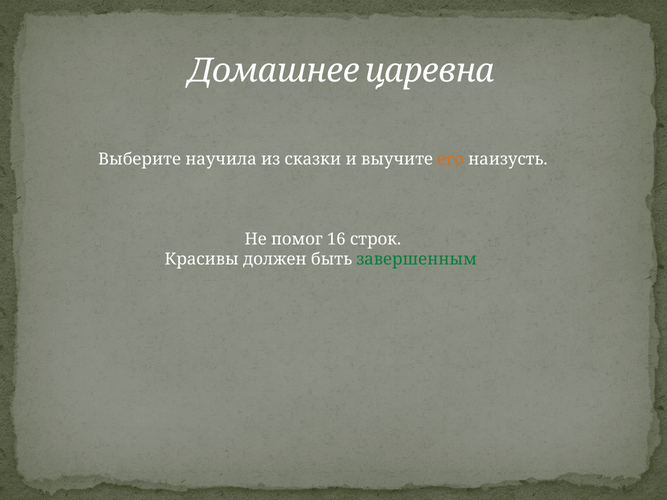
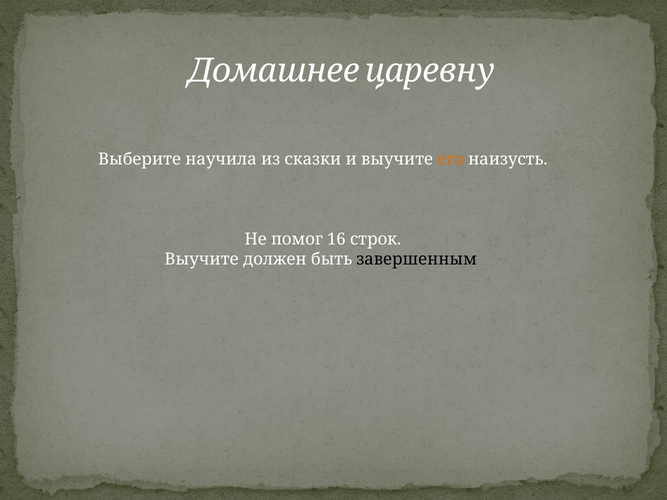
царевна: царевна -> царевну (430, 71)
Красивы: Красивы -> Выучите (202, 260)
завершенным colour: green -> black (417, 260)
